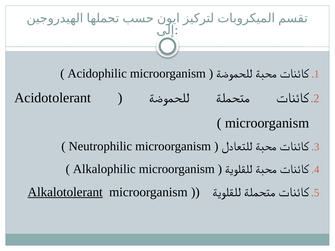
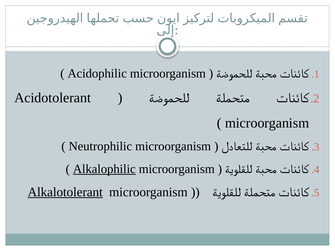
Alkalophilic underline: none -> present (104, 169)
